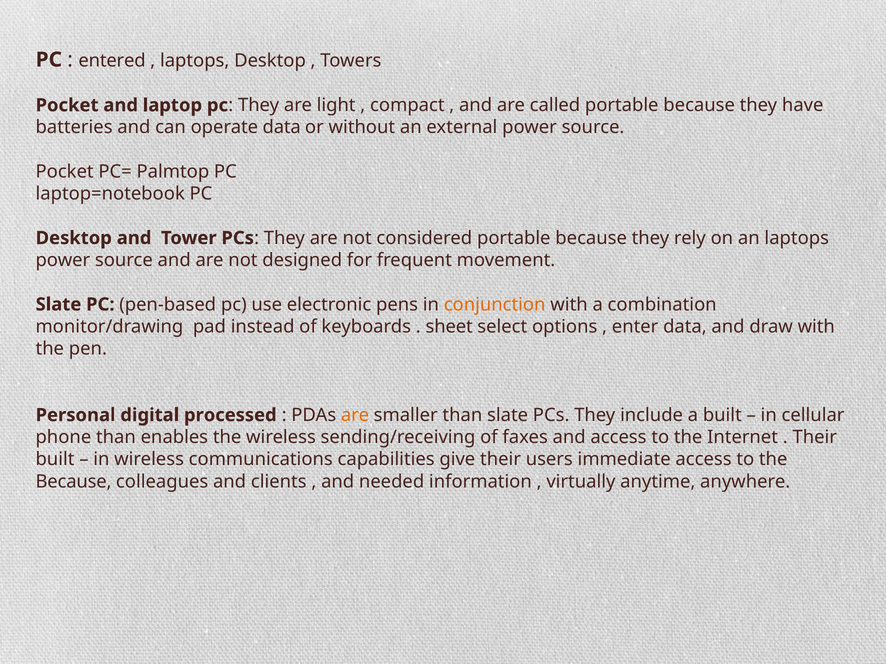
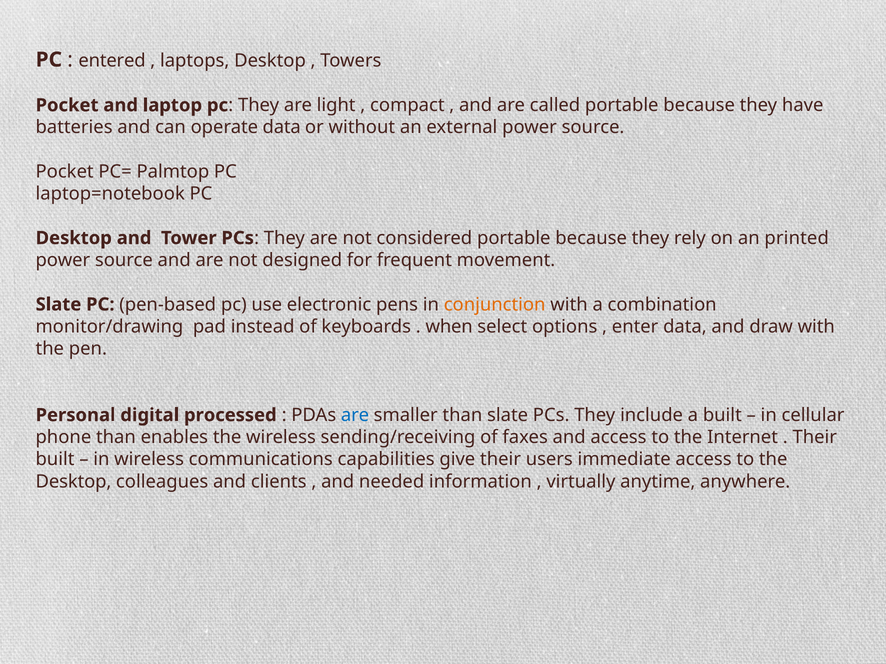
an laptops: laptops -> printed (797, 238)
sheet: sheet -> when (449, 327)
are colour: orange -> blue (355, 415)
Because: Because -> Desktop (73, 482)
